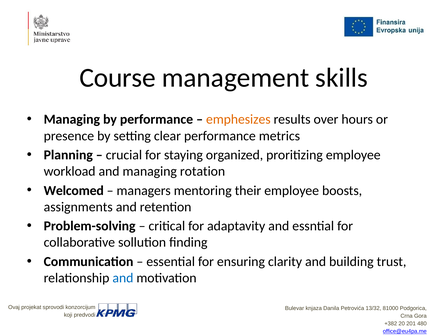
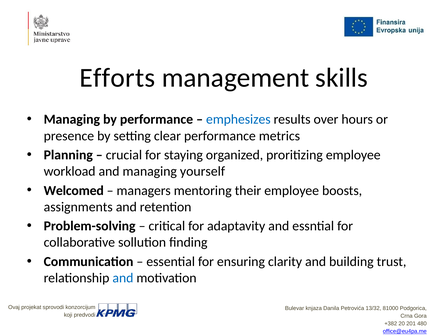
Course: Course -> Efforts (117, 78)
emphesizes colour: orange -> blue (238, 119)
rotation: rotation -> yourself (203, 171)
